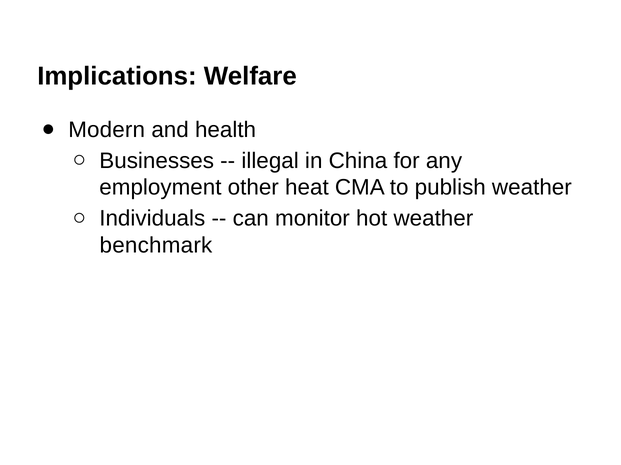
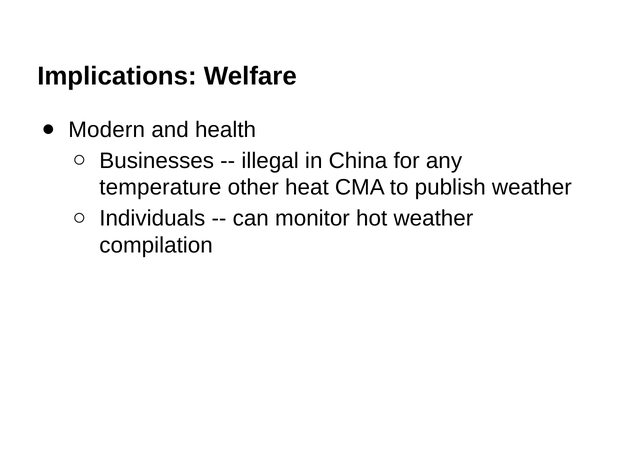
employment: employment -> temperature (160, 188)
benchmark: benchmark -> compilation (156, 246)
